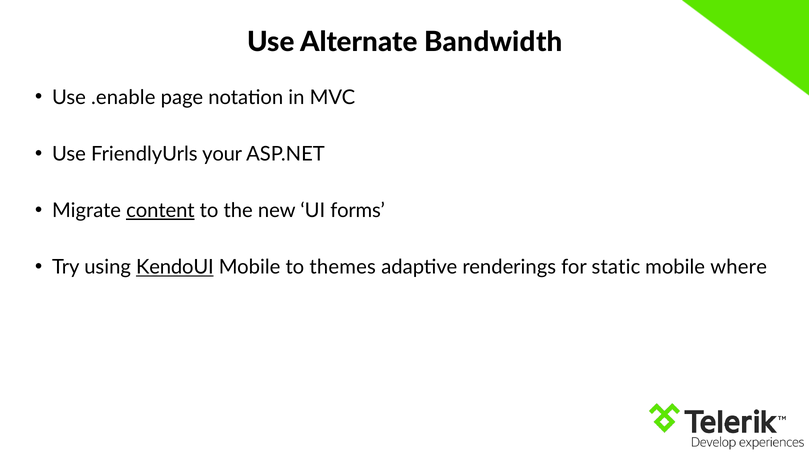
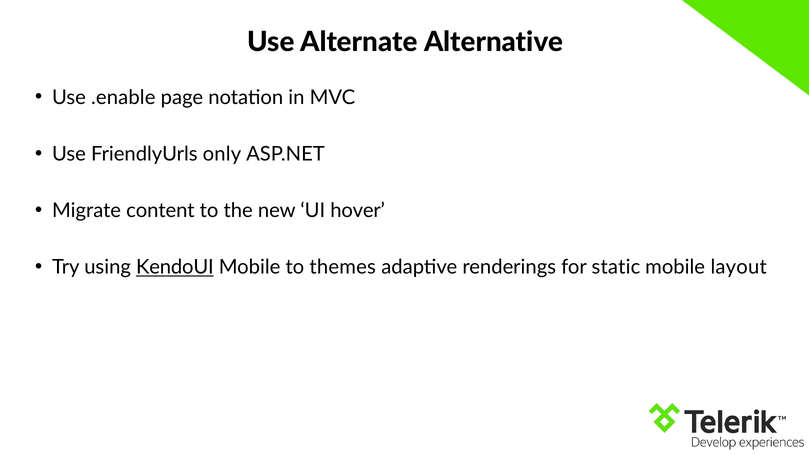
Bandwidth: Bandwidth -> Alternative (494, 42)
your: your -> only (222, 154)
content underline: present -> none (160, 211)
forms: forms -> hover (358, 211)
where: where -> layout (739, 267)
